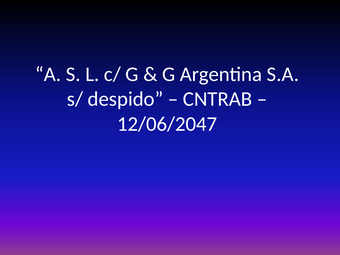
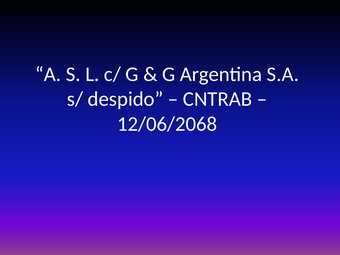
12/06/2047: 12/06/2047 -> 12/06/2068 (167, 124)
